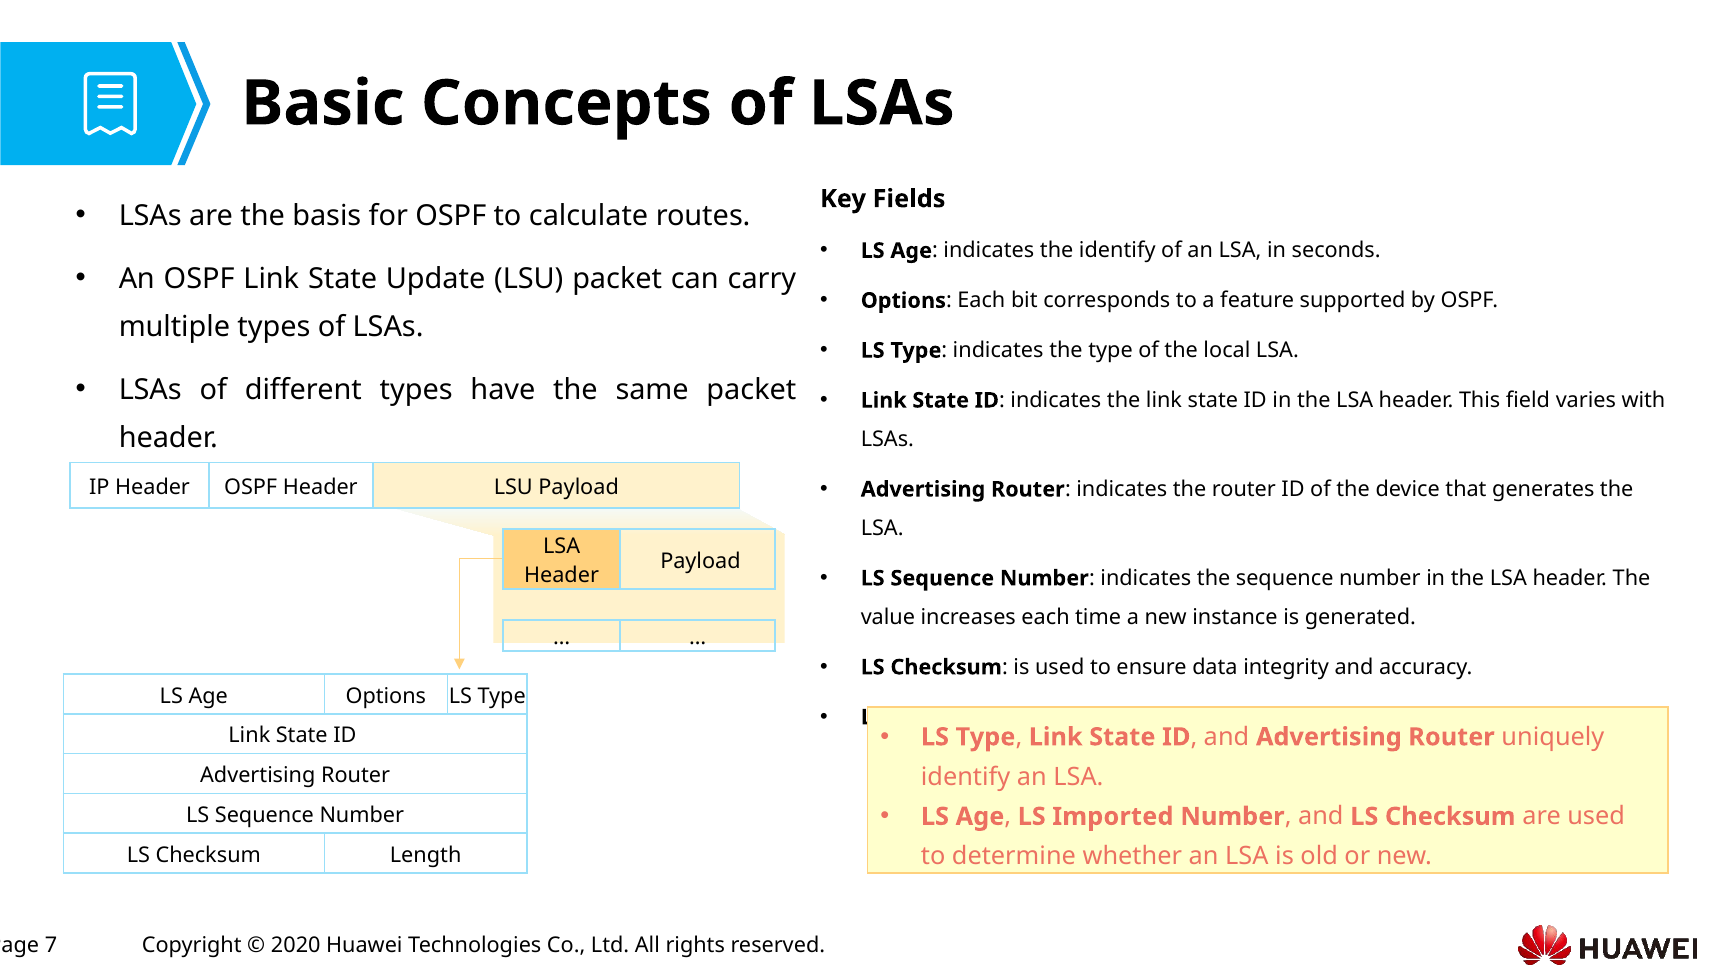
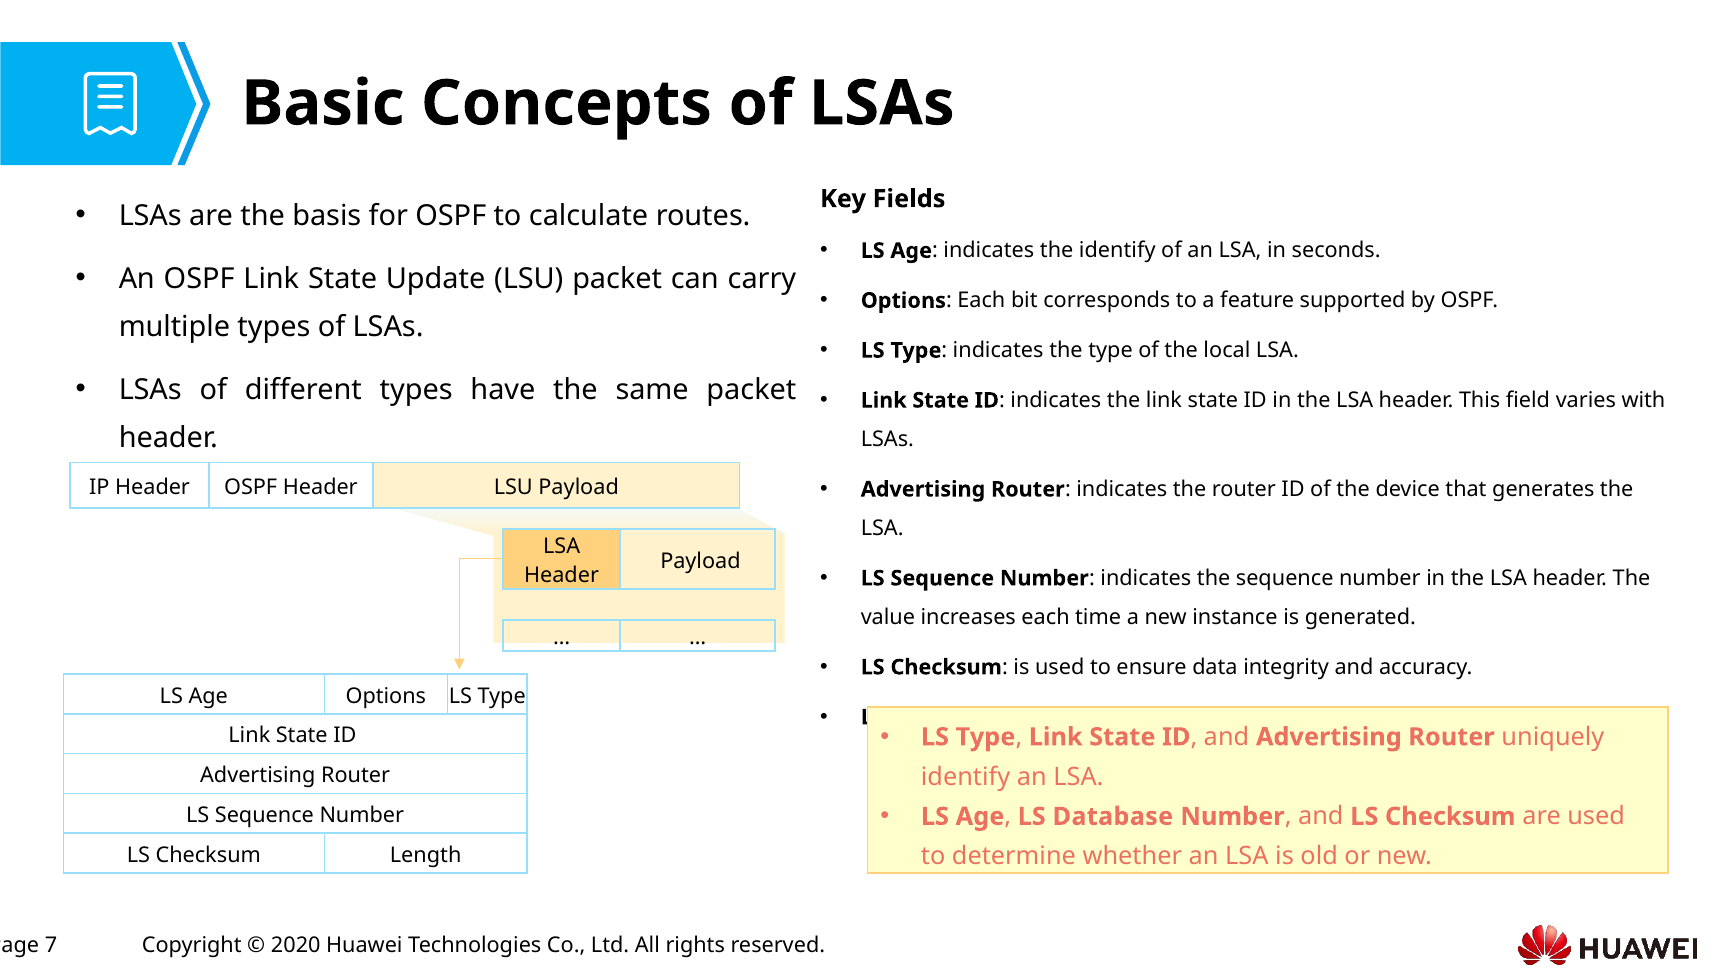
Imported: Imported -> Database (1113, 816)
